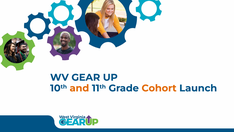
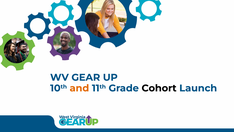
Cohort colour: orange -> black (159, 88)
